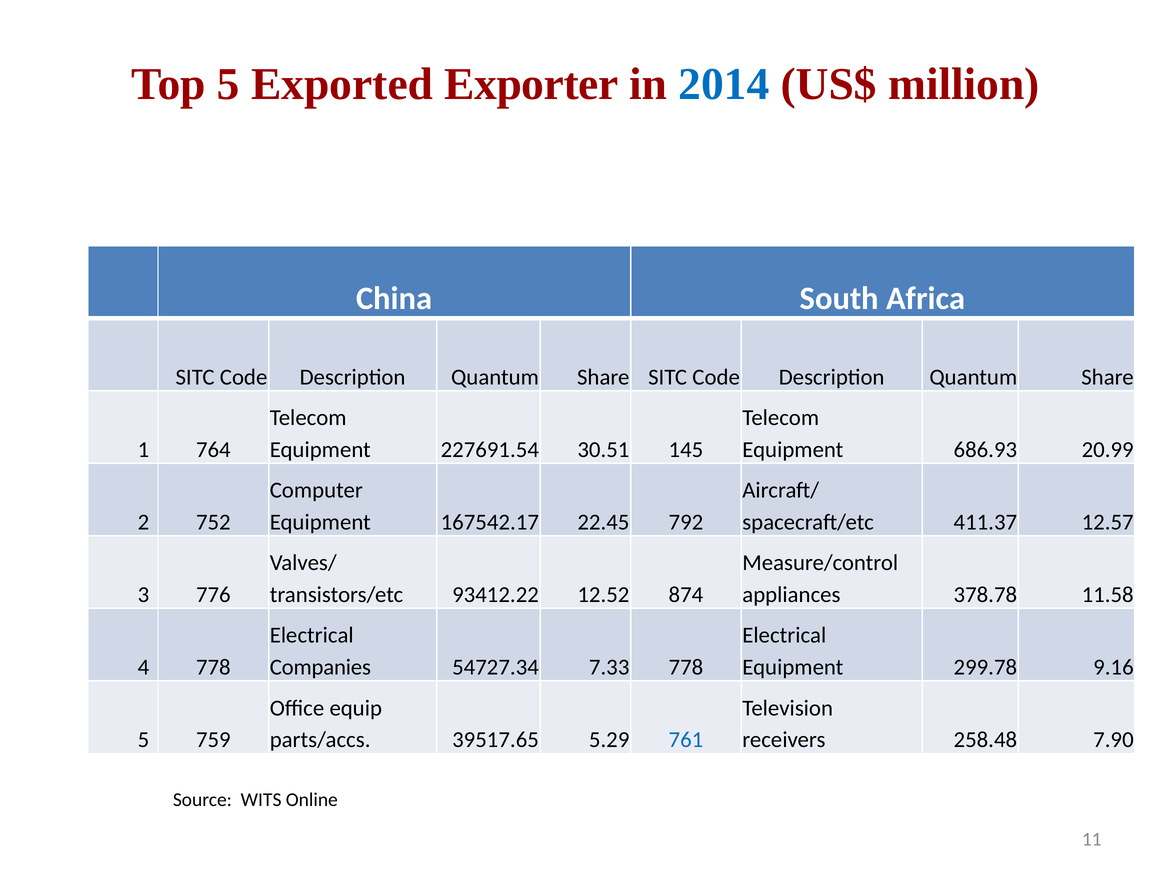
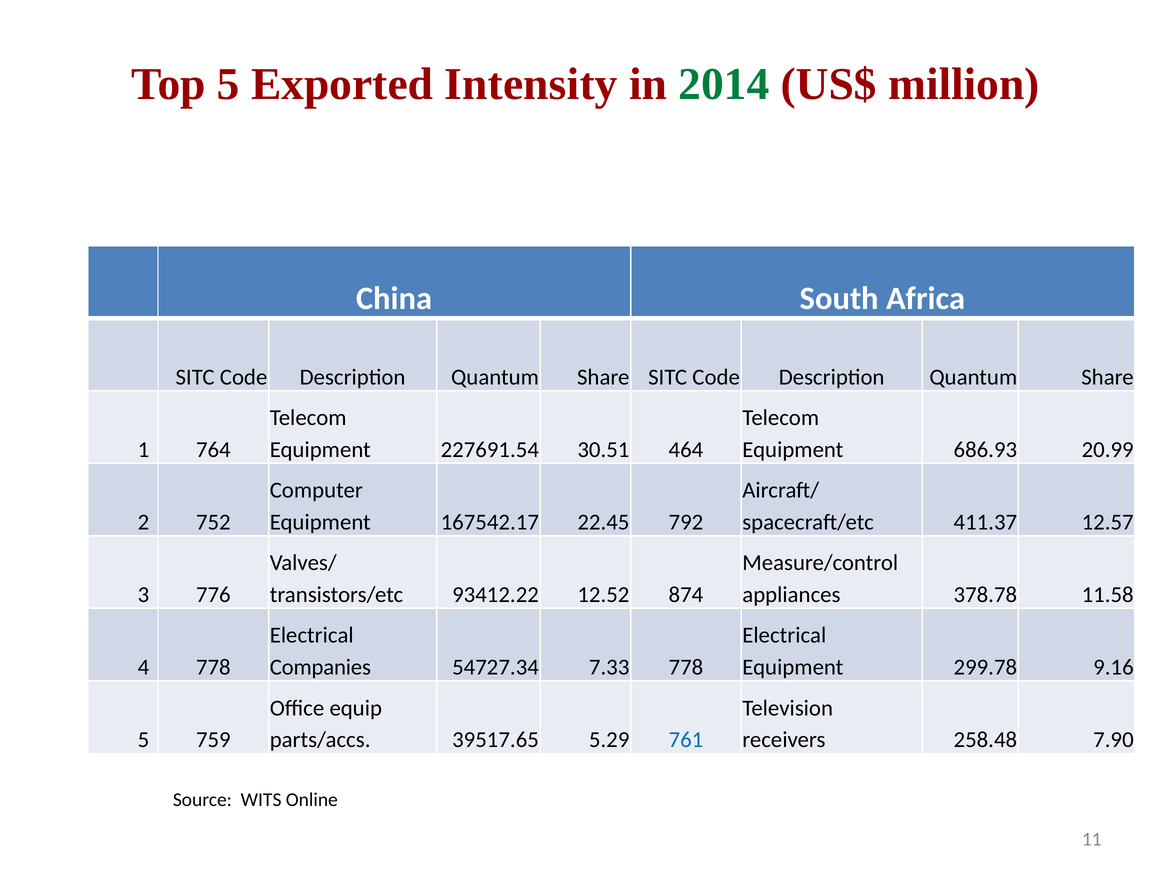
Exporter: Exporter -> Intensity (531, 84)
2014 colour: blue -> green (724, 84)
145: 145 -> 464 (686, 450)
